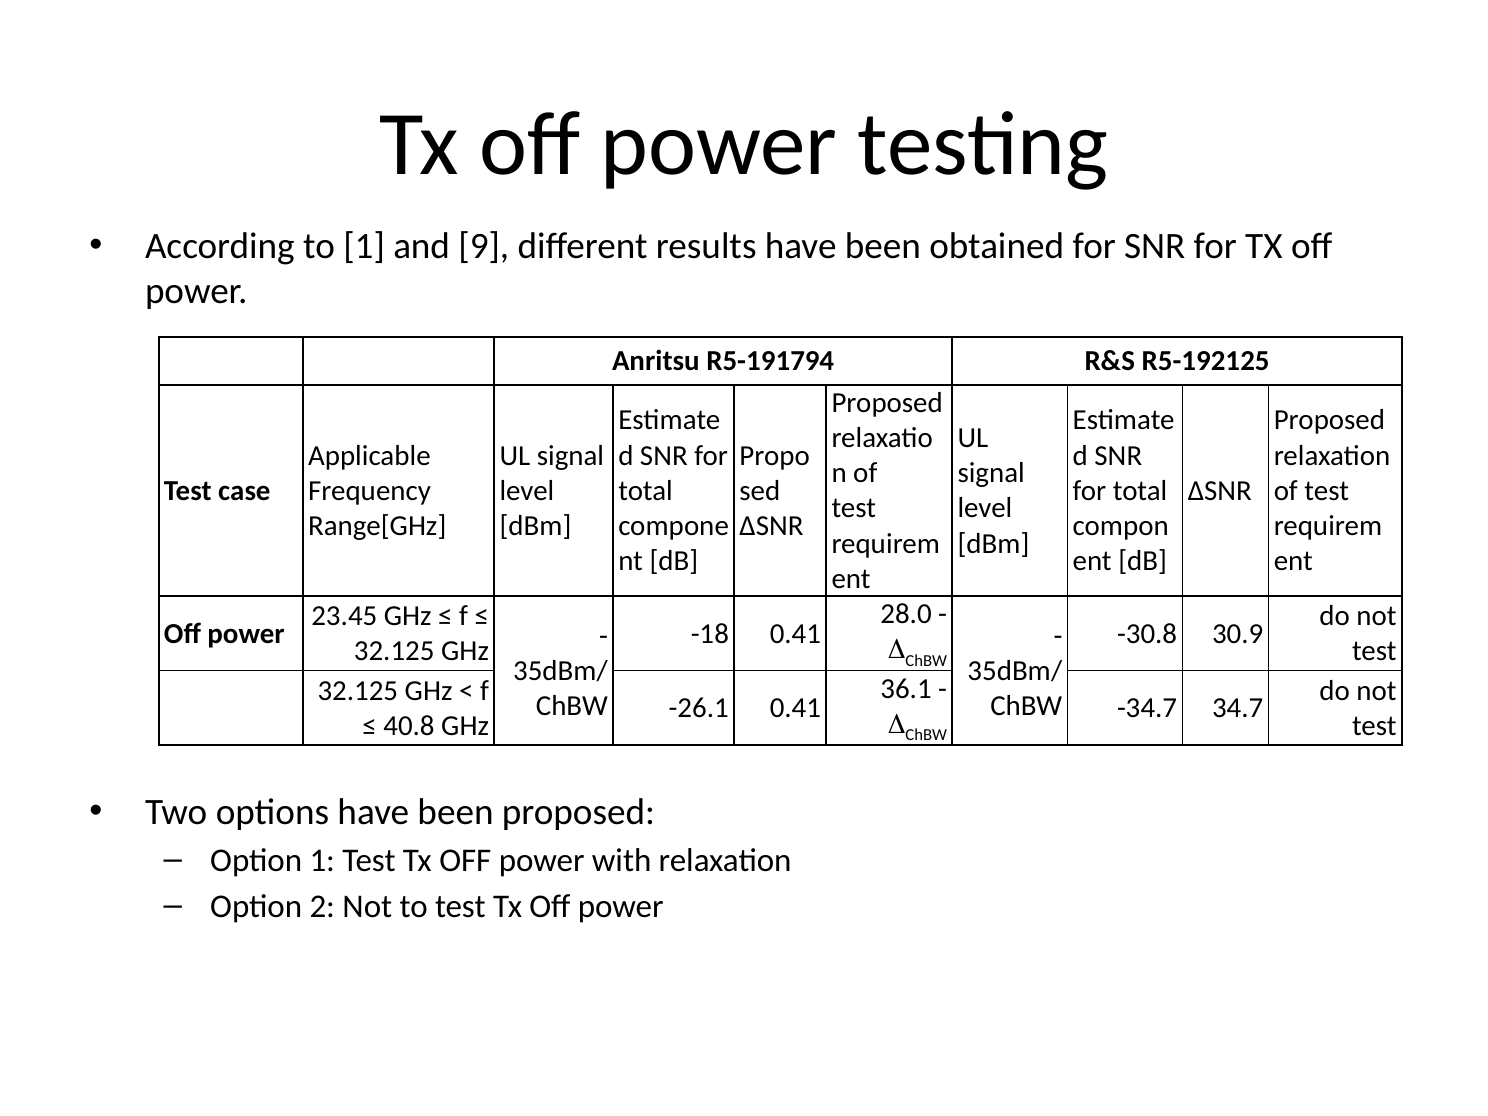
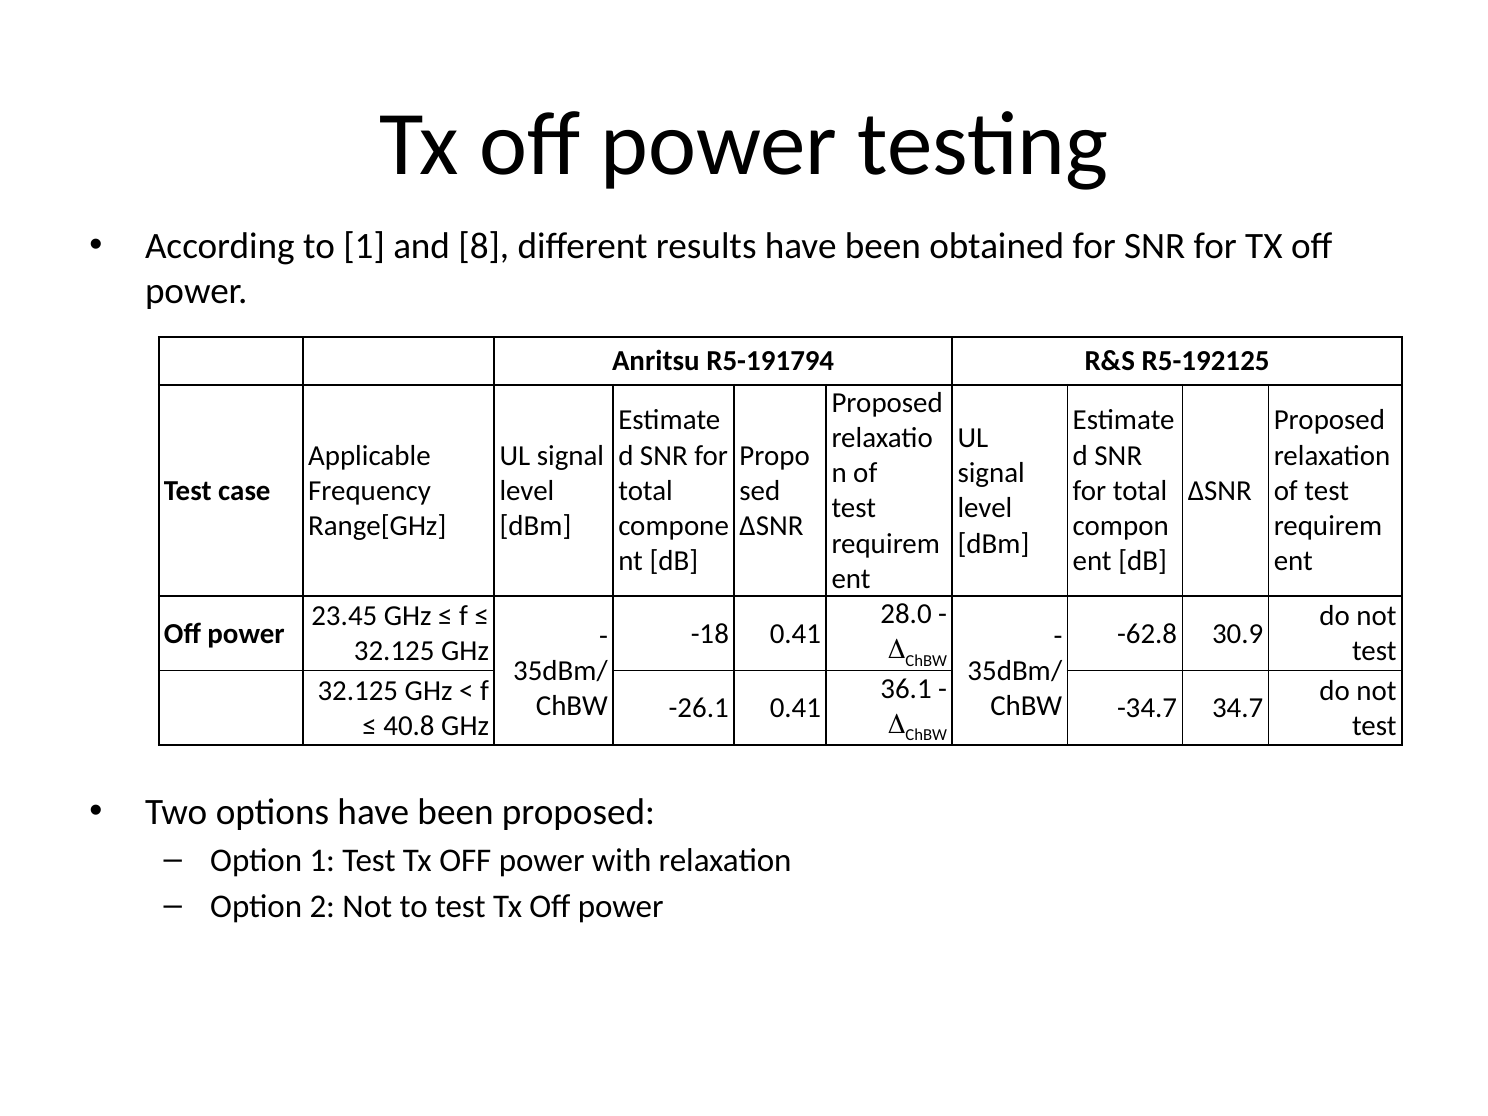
9: 9 -> 8 (484, 246)
-30.8: -30.8 -> -62.8 (1147, 634)
